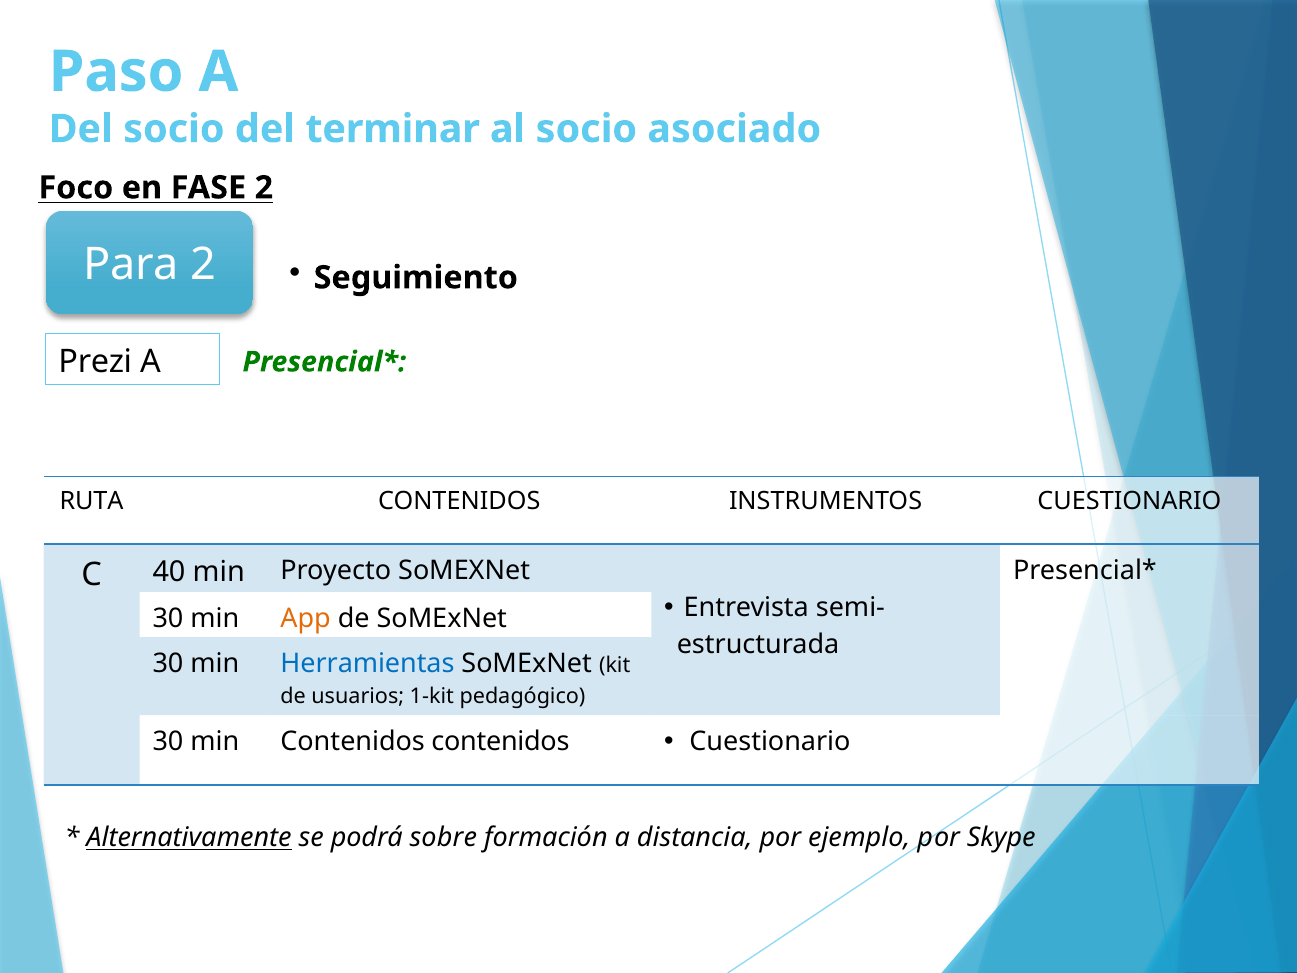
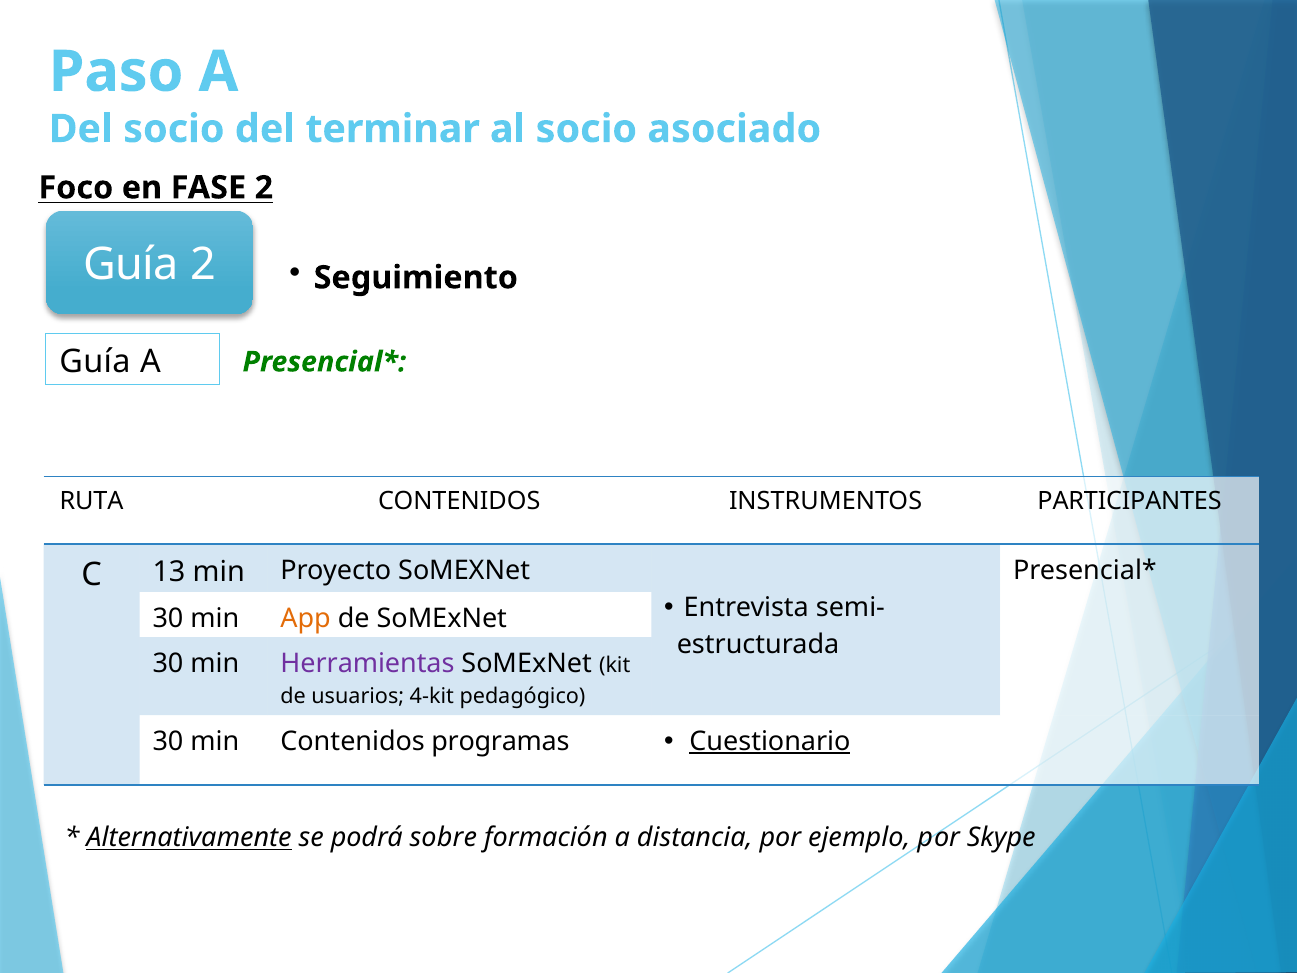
Para: Para -> Guía (131, 265)
Prezi: Prezi -> Guía (95, 361)
INSTRUMENTOS CUESTIONARIO: CUESTIONARIO -> PARTICIPANTES (1130, 501)
40: 40 -> 13 (169, 572)
Herramientas colour: blue -> purple (367, 664)
1-kit: 1-kit -> 4-kit (432, 697)
Contenidos contenidos: contenidos -> programas (500, 741)
Cuestionario underline: none -> present (770, 741)
